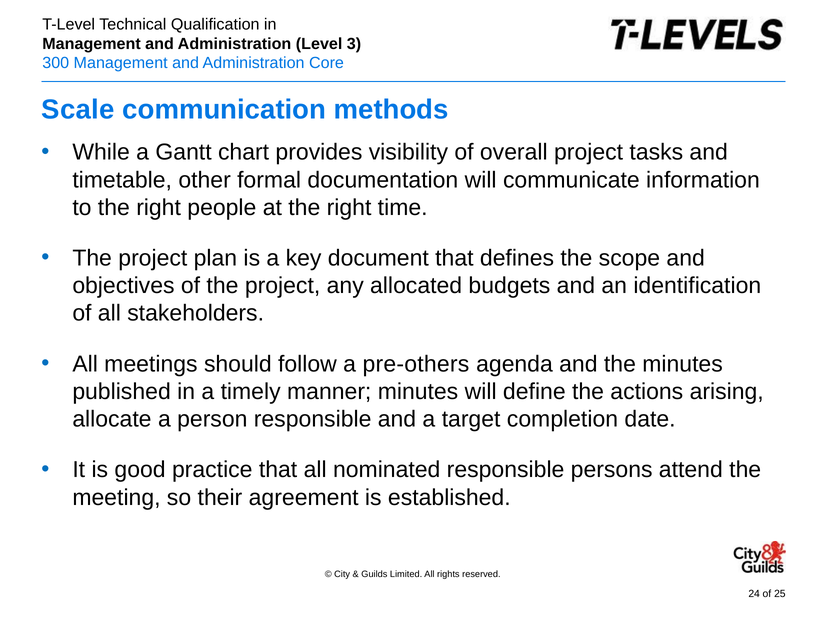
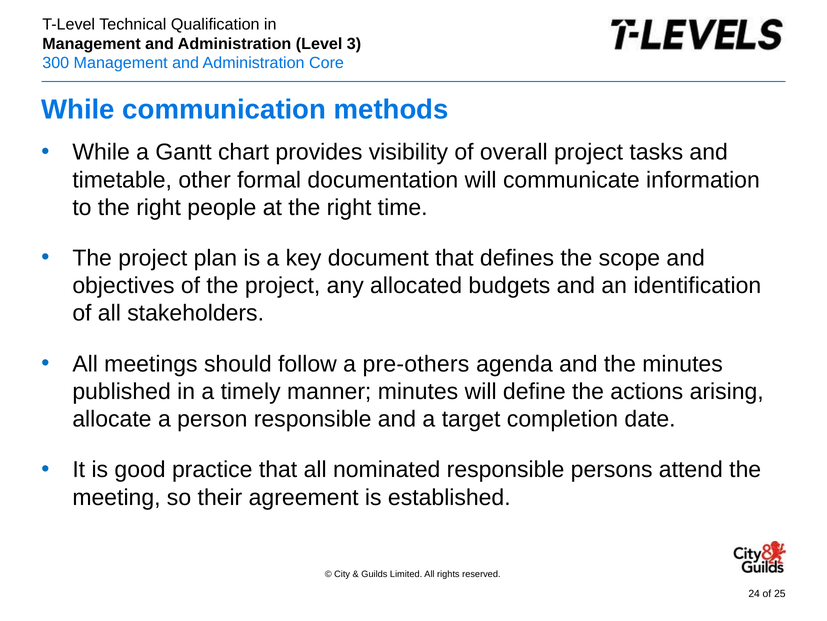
Scale: Scale -> While (78, 110)
